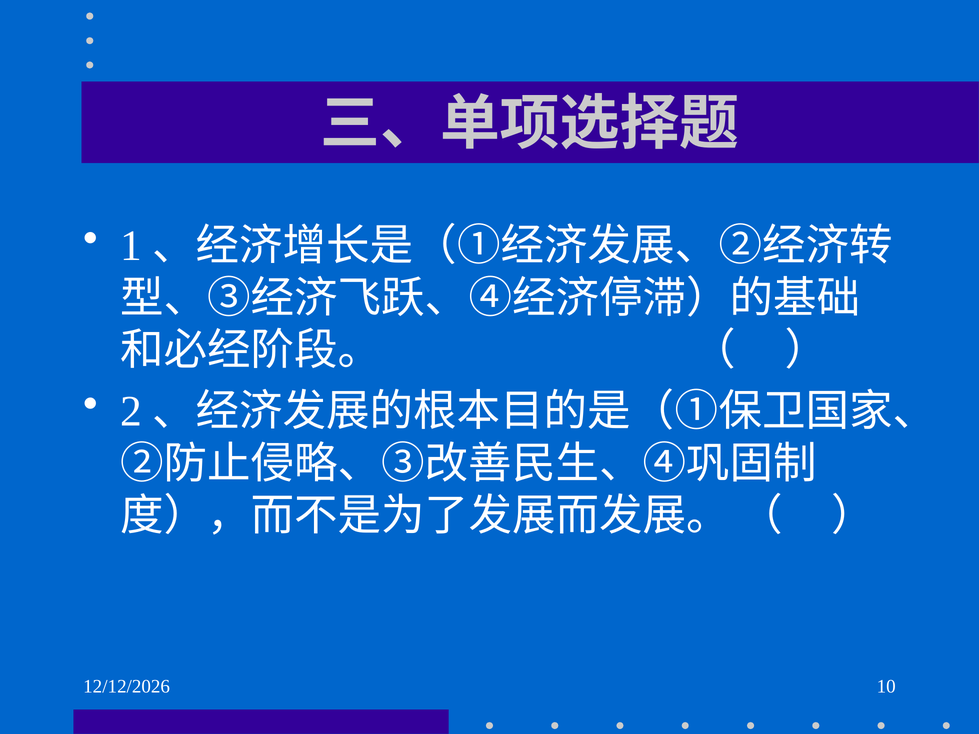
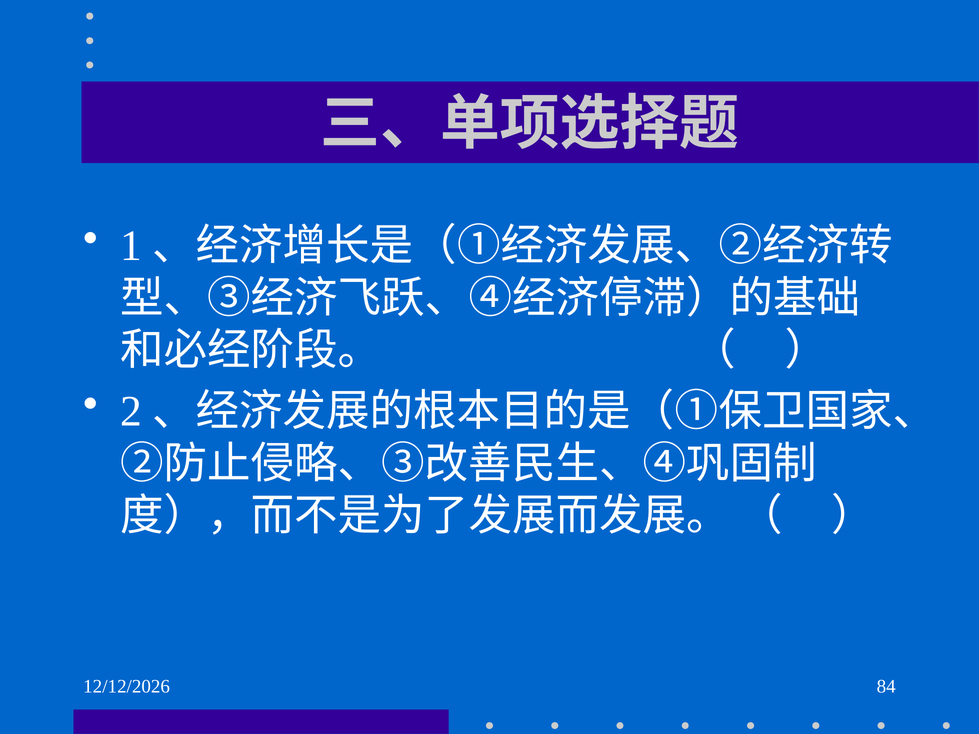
10: 10 -> 84 (886, 687)
